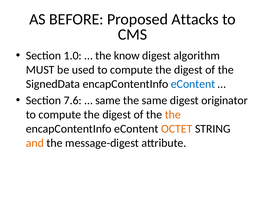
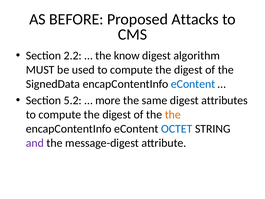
1.0: 1.0 -> 2.2 (73, 56)
7.6: 7.6 -> 5.2 (73, 100)
same: same -> more (108, 100)
originator: originator -> attributes (225, 100)
OCTET colour: orange -> blue (177, 129)
and colour: orange -> purple (35, 143)
